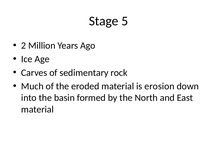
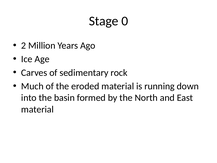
5: 5 -> 0 (125, 21)
erosion: erosion -> running (160, 86)
